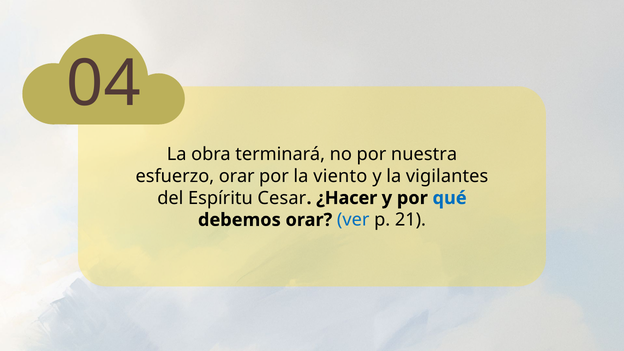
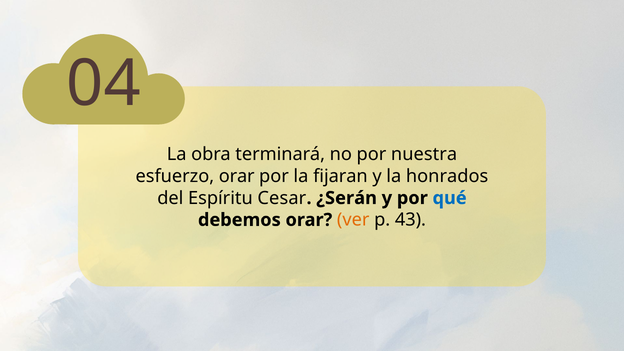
viento: viento -> fijaran (340, 176)
vigilantes: vigilantes -> honrados (447, 176)
¿Hacer: ¿Hacer -> ¿Serán (347, 198)
ver colour: blue -> orange (353, 220)
21: 21 -> 43 (410, 220)
